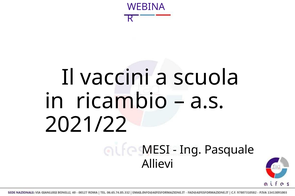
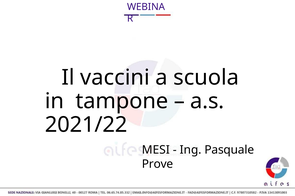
ricambio: ricambio -> tampone (122, 101)
Allievi: Allievi -> Prove (157, 165)
